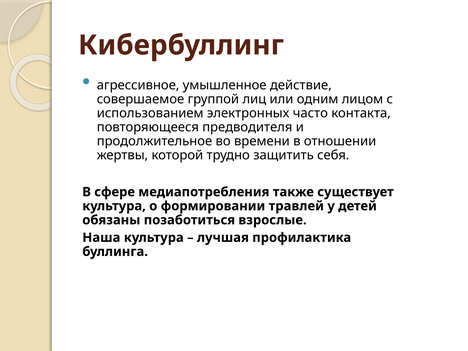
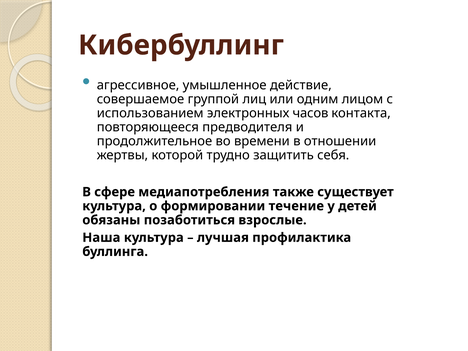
часто: часто -> часов (310, 113)
травлей: травлей -> течение (296, 206)
